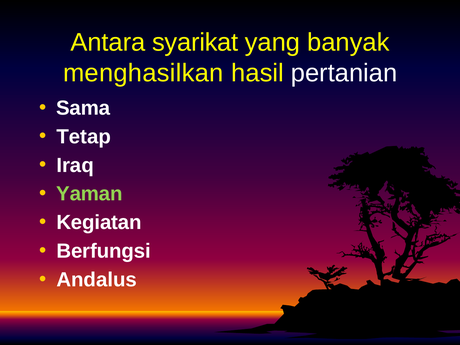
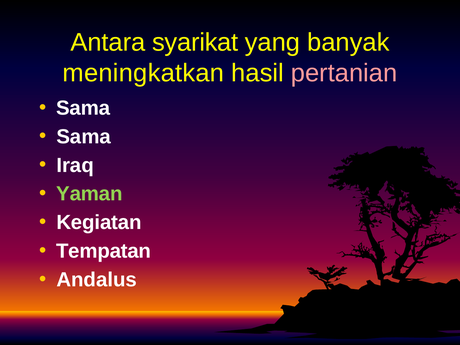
menghasilkan: menghasilkan -> meningkatkan (143, 73)
pertanian colour: white -> pink (344, 73)
Tetap: Tetap -> Sama (84, 137)
Berfungsi: Berfungsi -> Tempatan (104, 251)
